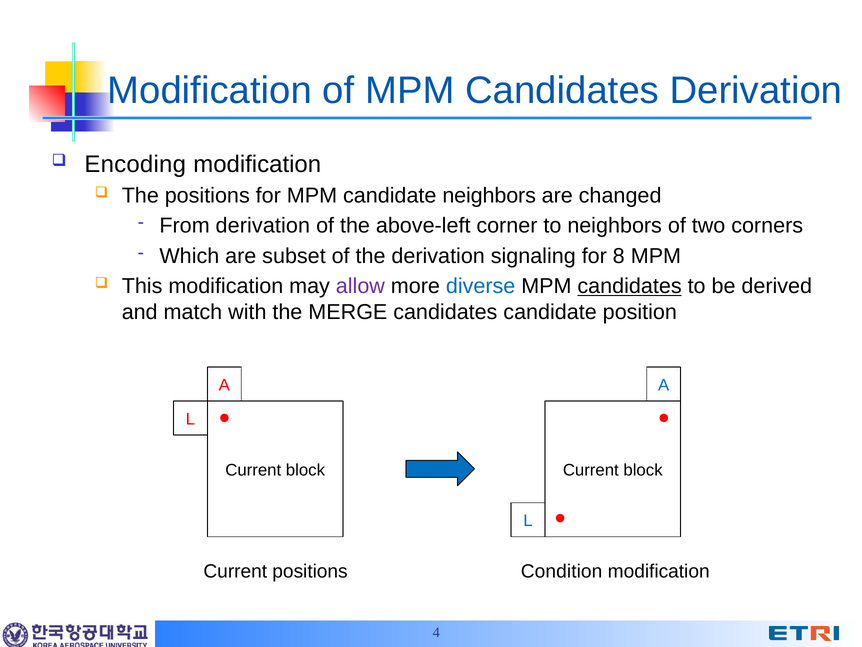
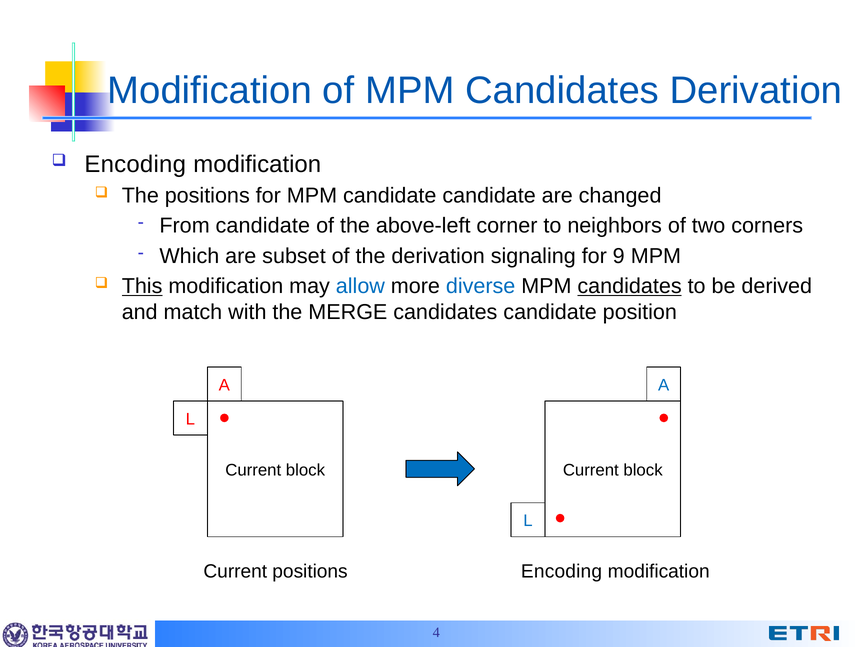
candidate neighbors: neighbors -> candidate (489, 195)
From derivation: derivation -> candidate (263, 226)
8: 8 -> 9 (619, 256)
This underline: none -> present (142, 286)
allow colour: purple -> blue (360, 286)
positions Condition: Condition -> Encoding (562, 571)
